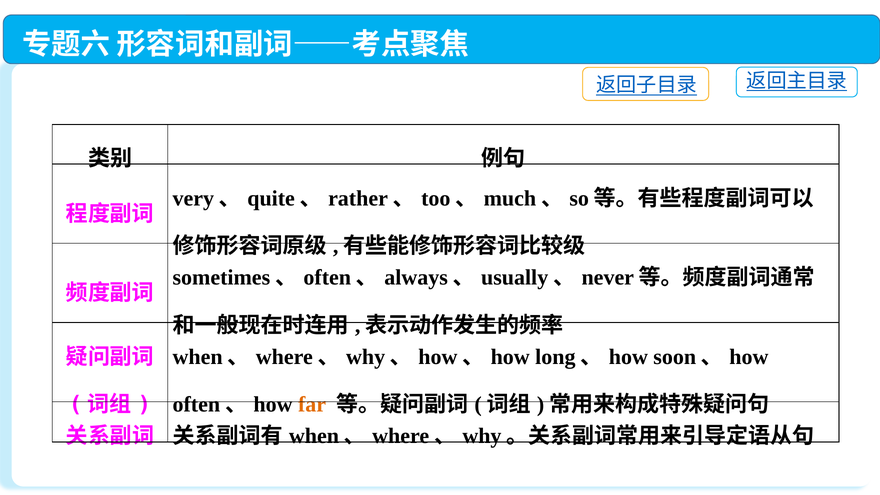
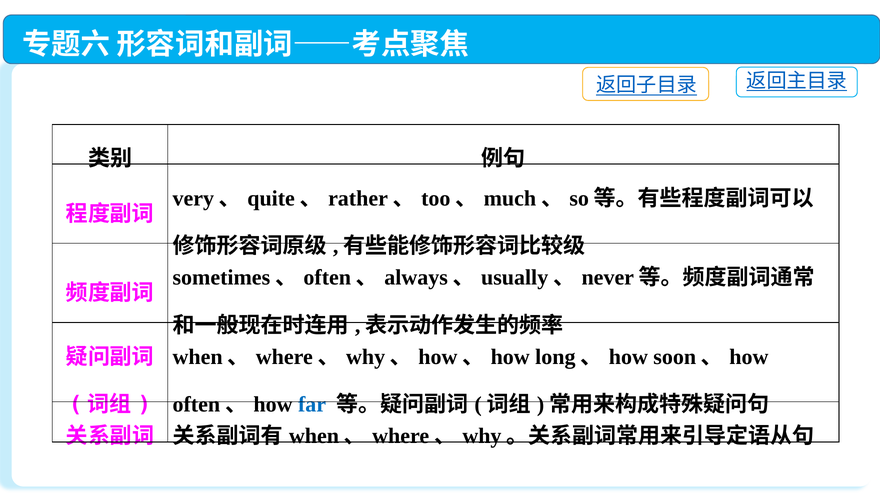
far colour: orange -> blue (312, 405)
